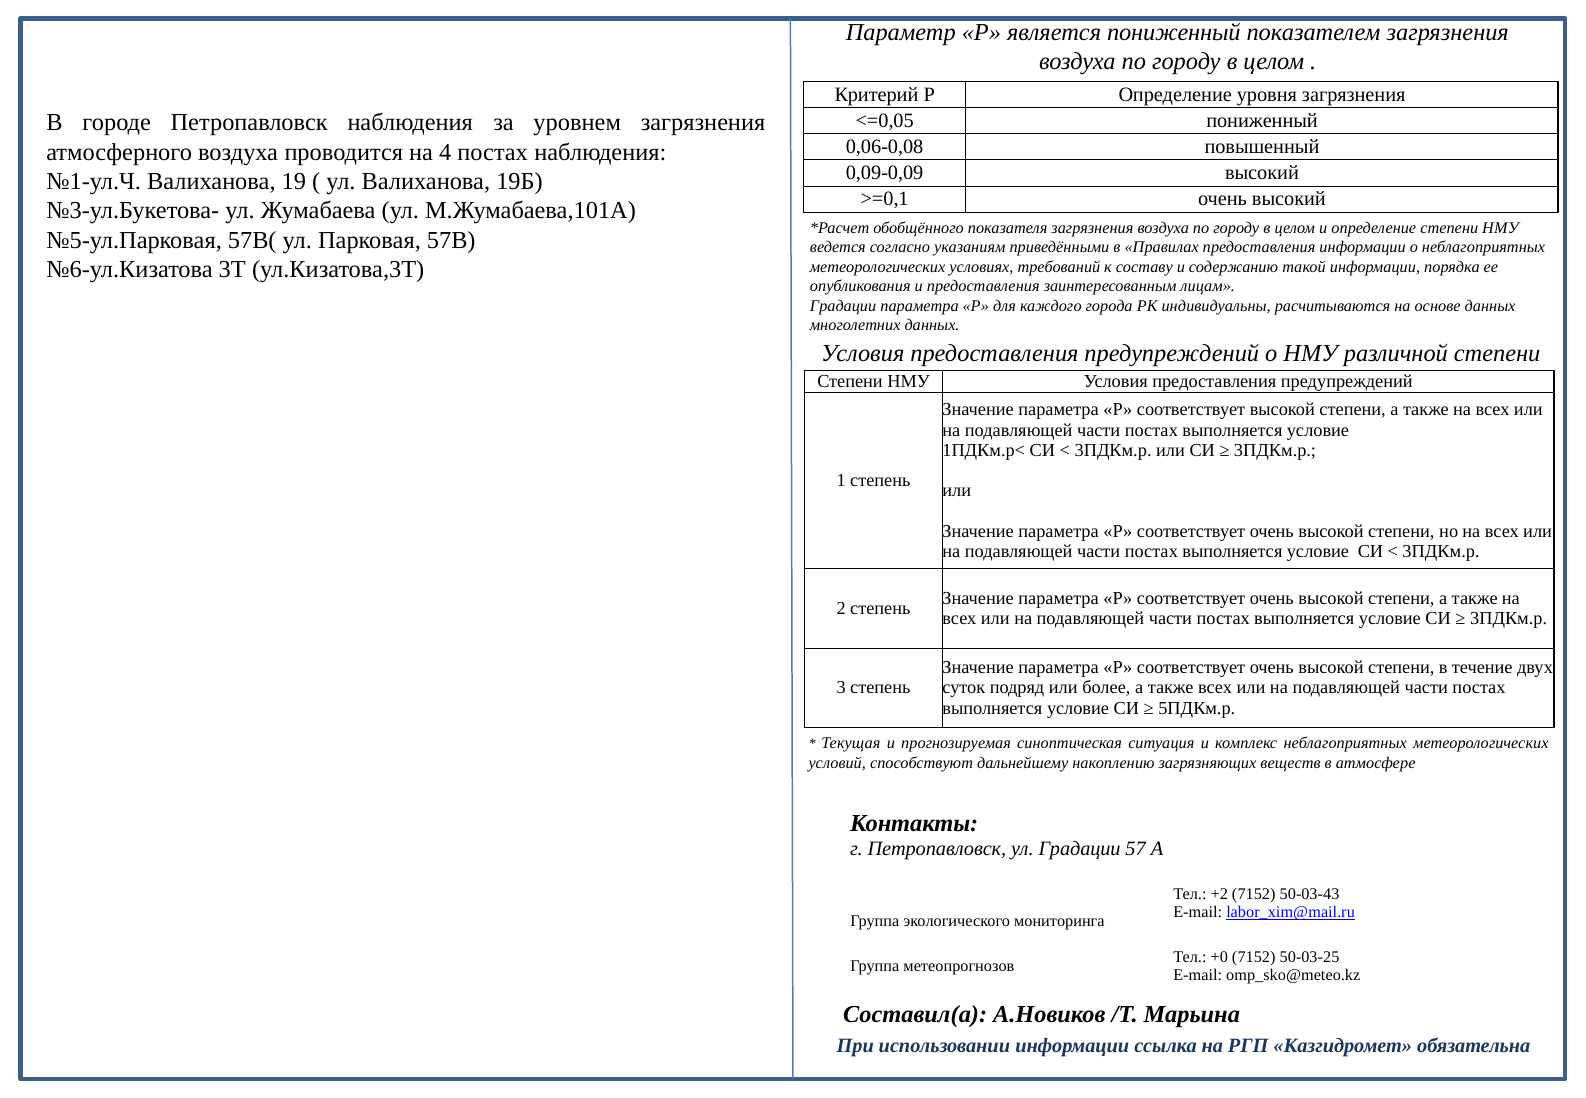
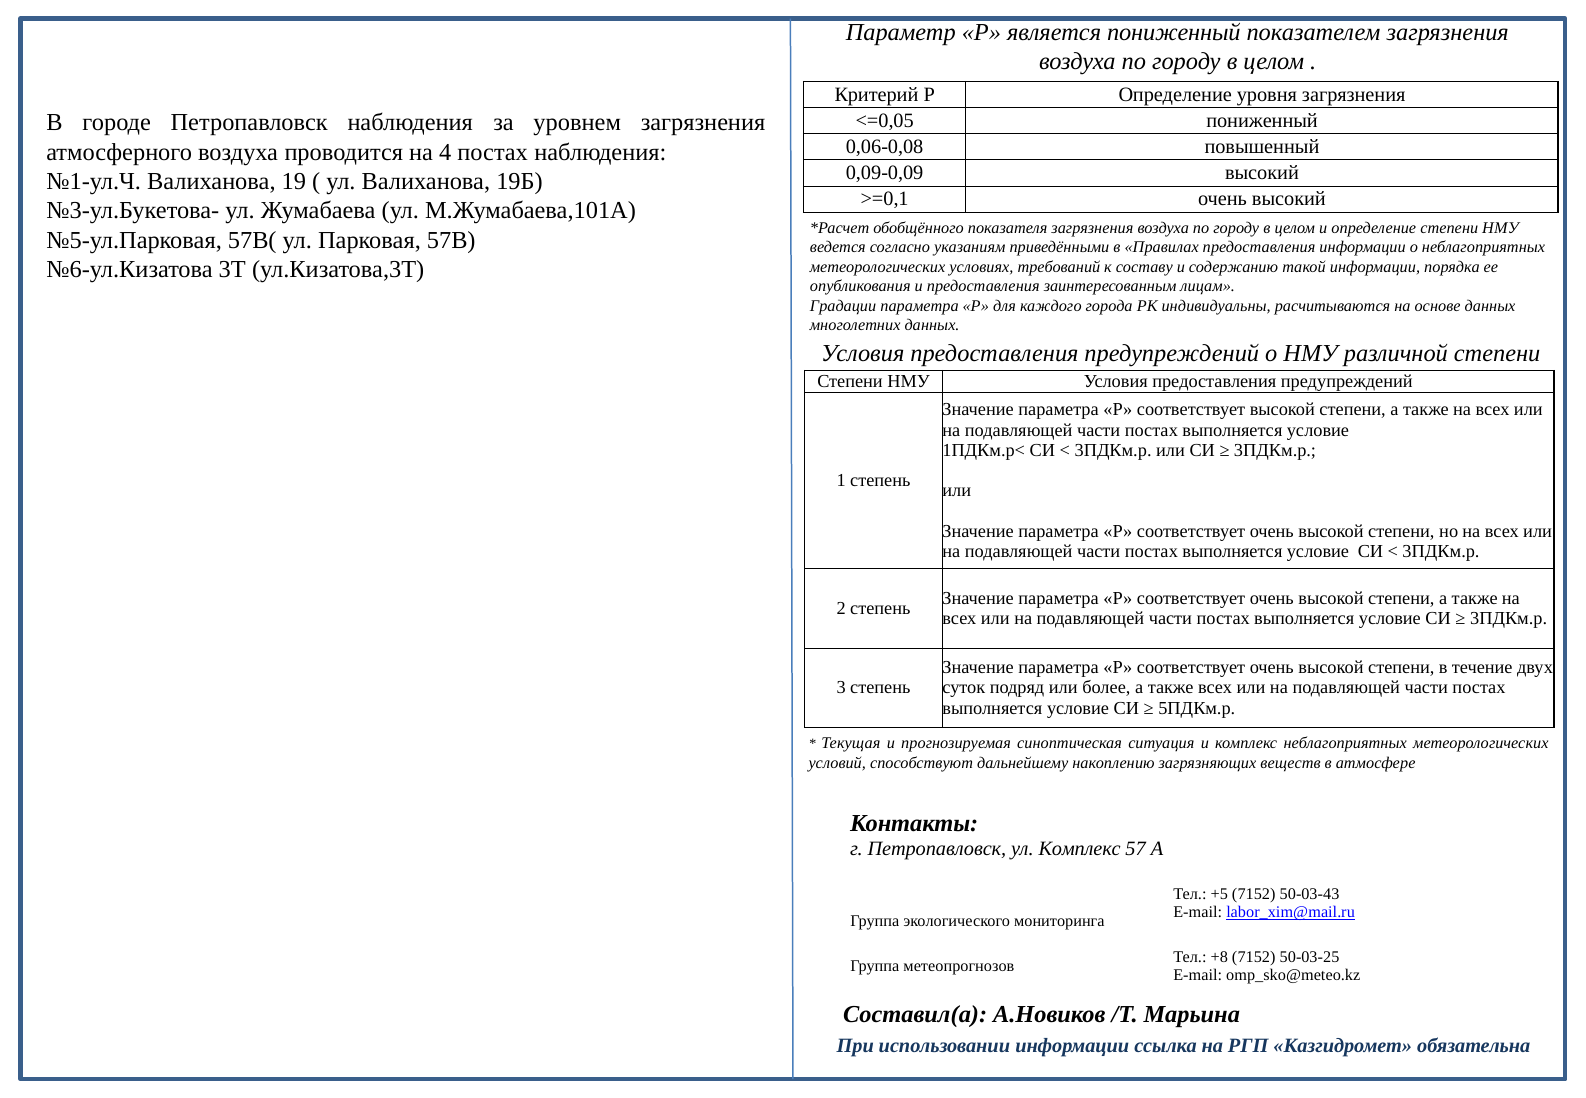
ул Градации: Градации -> Комплекс (1080, 849)
+2: +2 -> +5 (1219, 894)
+0: +0 -> +8 (1219, 957)
